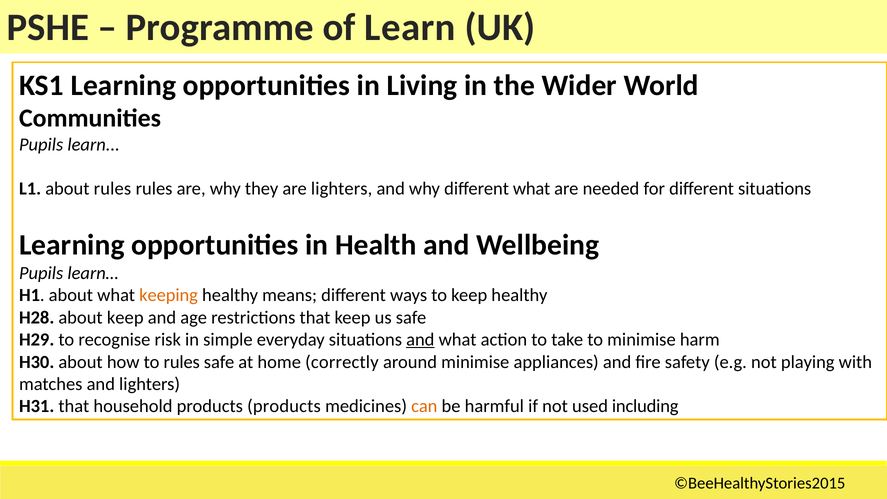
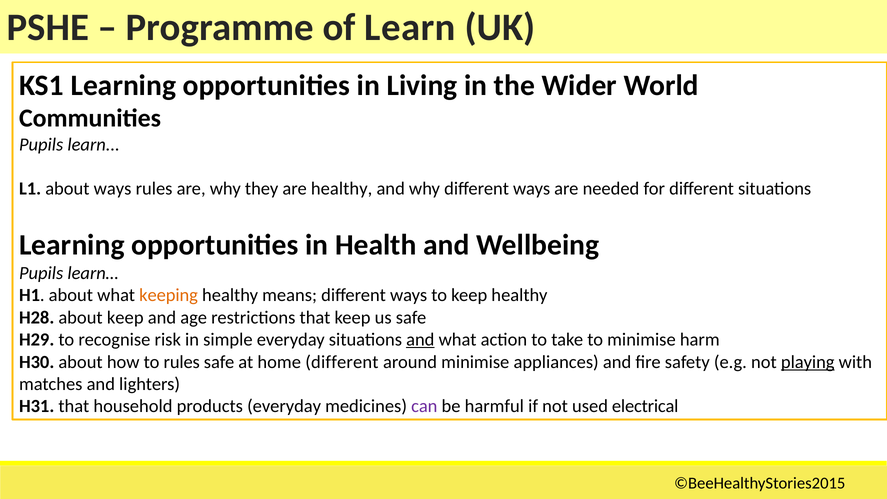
about rules: rules -> ways (113, 189)
are lighters: lighters -> healthy (342, 189)
why different what: what -> ways (532, 189)
home correctly: correctly -> different (342, 362)
playing underline: none -> present (808, 362)
products products: products -> everyday (284, 406)
can colour: orange -> purple (424, 406)
including: including -> electrical (645, 406)
